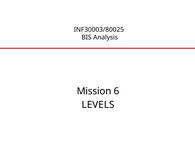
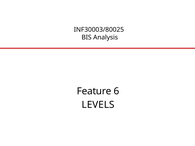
Mission: Mission -> Feature (94, 91)
